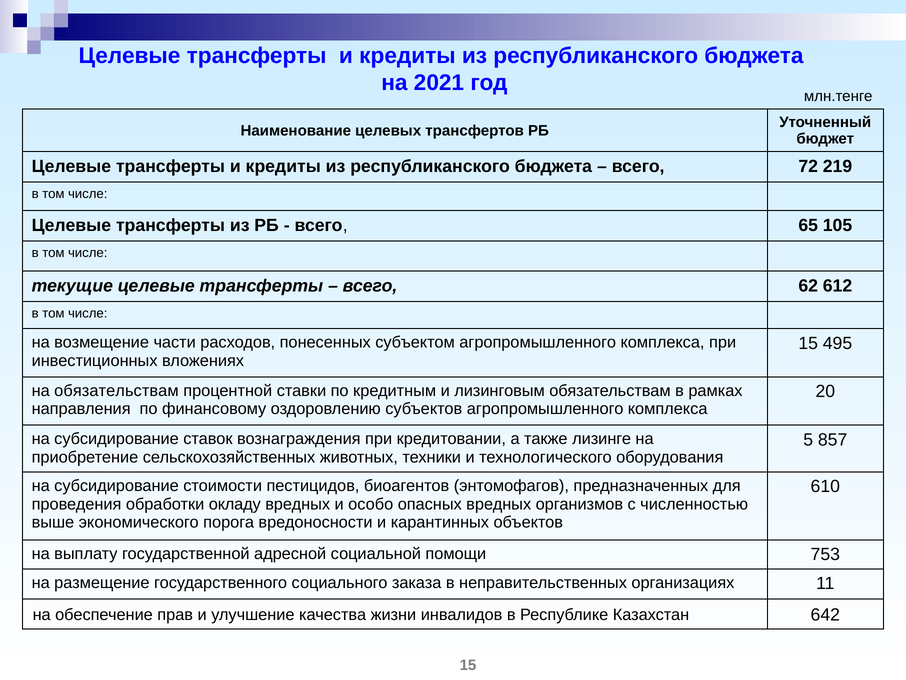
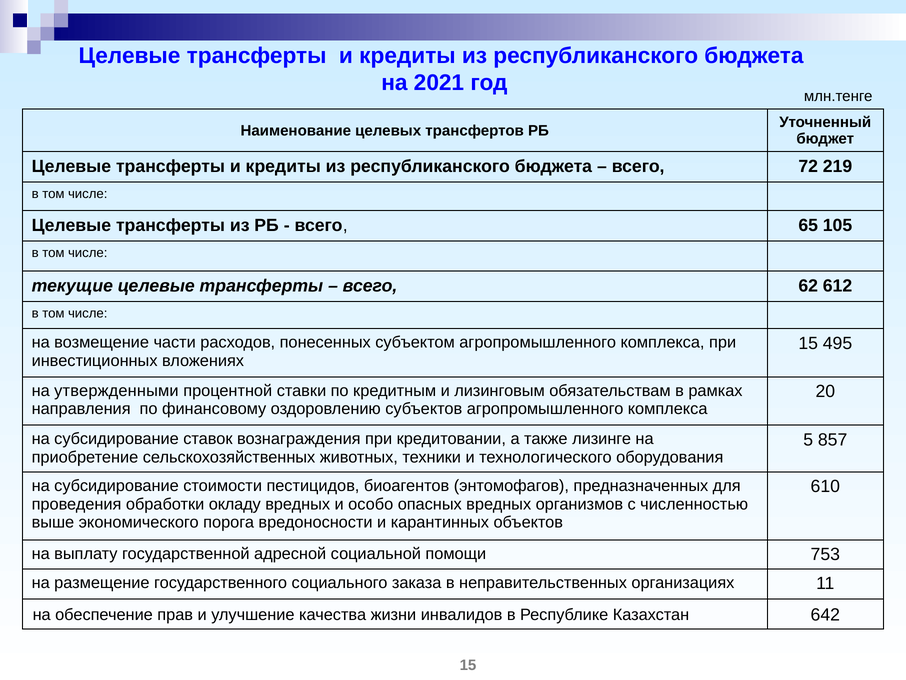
на обязательствам: обязательствам -> утвержденными (116, 390)
